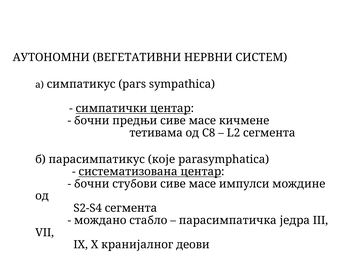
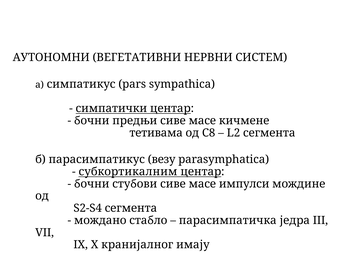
које: које -> везу (162, 160)
систематизована: систематизована -> субкортикалним (128, 172)
деови: деови -> имају (193, 245)
